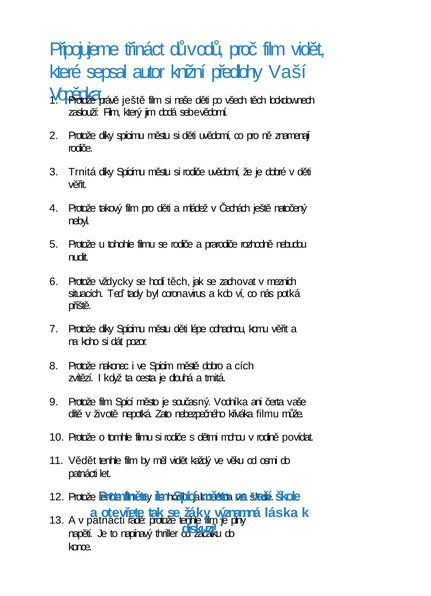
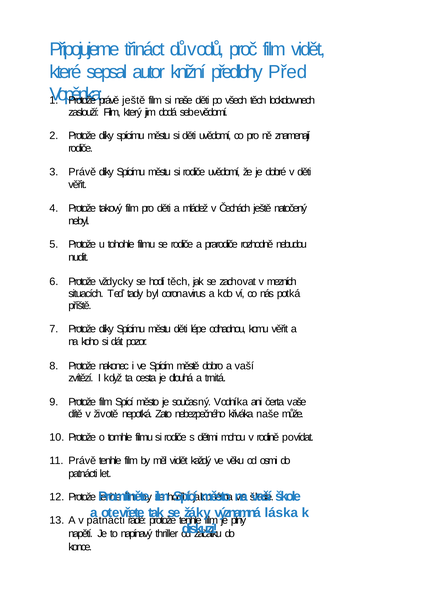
předlohy Vaší: Vaší -> Před (288, 72)
Trnitá: Trnitá -> Právě (82, 172)
a cích: cích -> vaší (244, 366)
křiváka filmu: filmu -> naše (268, 414)
Vědět: Vědět -> Právě (82, 461)
